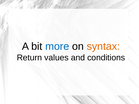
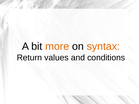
more colour: blue -> orange (57, 47)
